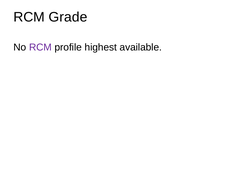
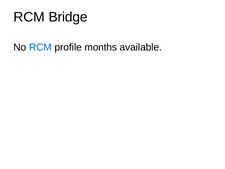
Grade: Grade -> Bridge (68, 17)
RCM colour: purple -> blue (40, 47)
highest: highest -> months (101, 47)
